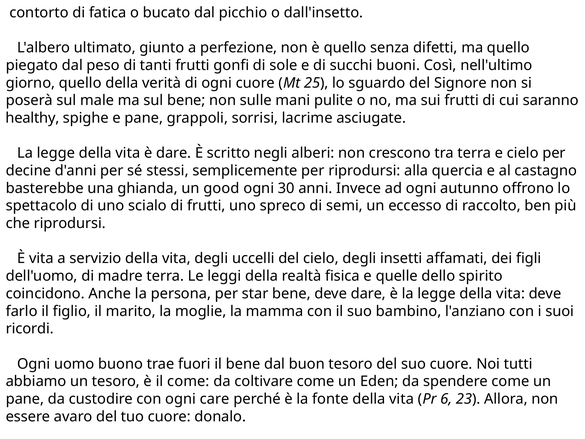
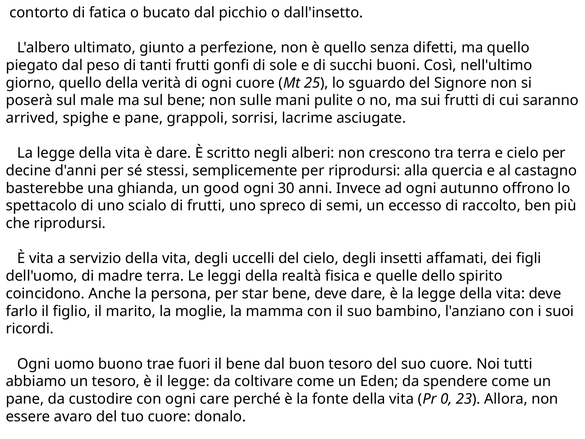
healthy: healthy -> arrived (32, 118)
il come: come -> legge (188, 381)
6: 6 -> 0 (446, 399)
